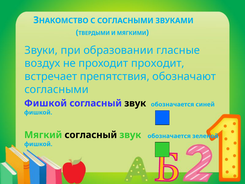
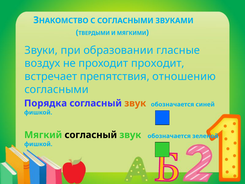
обозначают: обозначают -> отношению (184, 76)
Фишкой: Фишкой -> Порядка (46, 103)
звук colour: black -> orange (135, 103)
